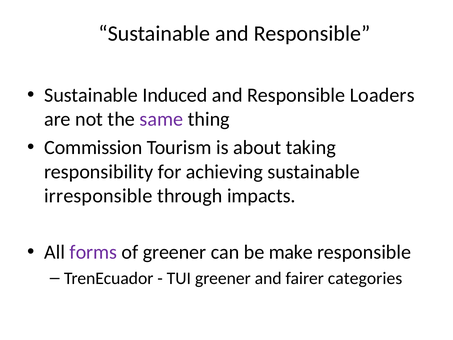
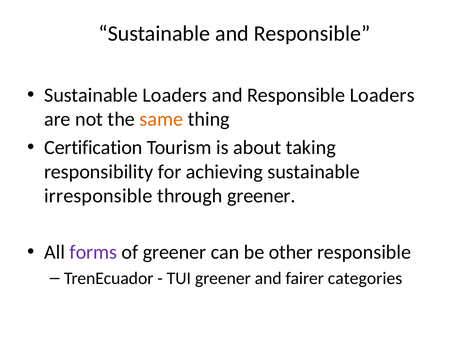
Sustainable Induced: Induced -> Loaders (175, 95)
same colour: purple -> orange (161, 119)
Commission: Commission -> Certification (93, 147)
through impacts: impacts -> greener (261, 196)
make: make -> other (291, 252)
